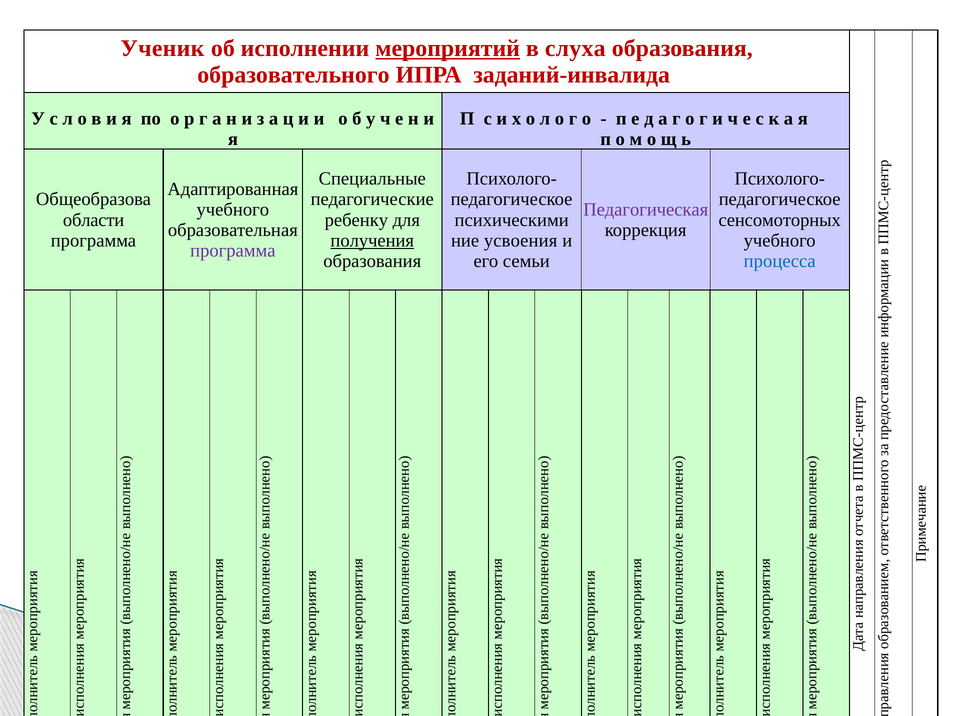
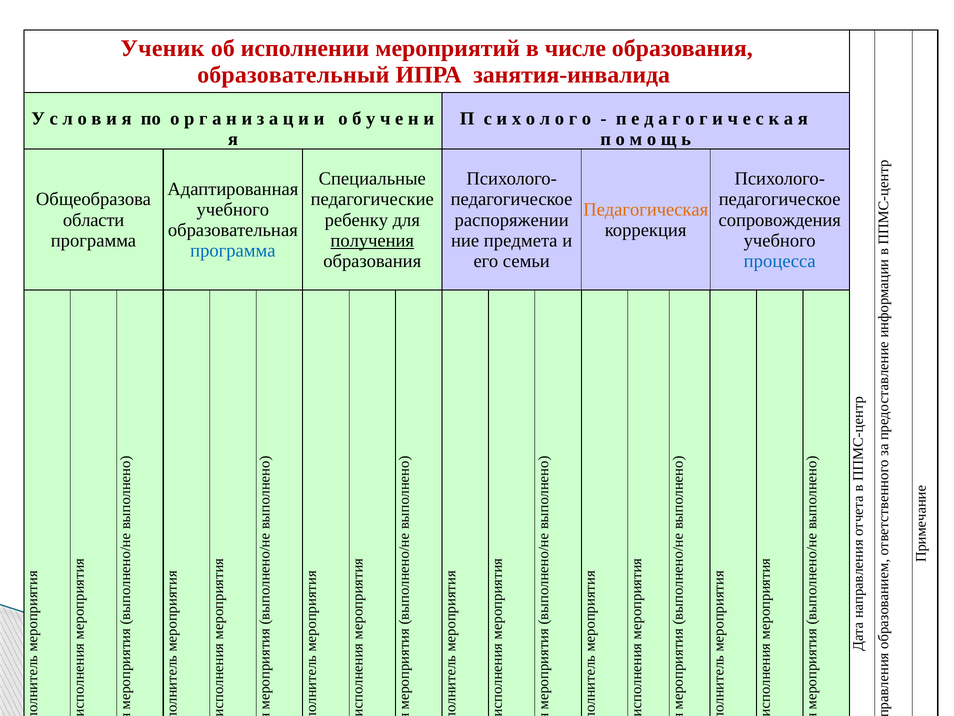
мероприятий underline: present -> none (448, 48)
слуха: слуха -> числе (575, 48)
образовательного: образовательного -> образовательный (293, 75)
заданий-инвалида: заданий-инвалида -> занятия-инвалида (572, 75)
Педагогическая colour: purple -> orange (646, 209)
психическими: психическими -> распоряжении (512, 220)
сенсомоторных: сенсомоторных -> сопровождения (780, 220)
усвоения: усвоения -> предмета (521, 240)
программа colour: purple -> blue (233, 250)
